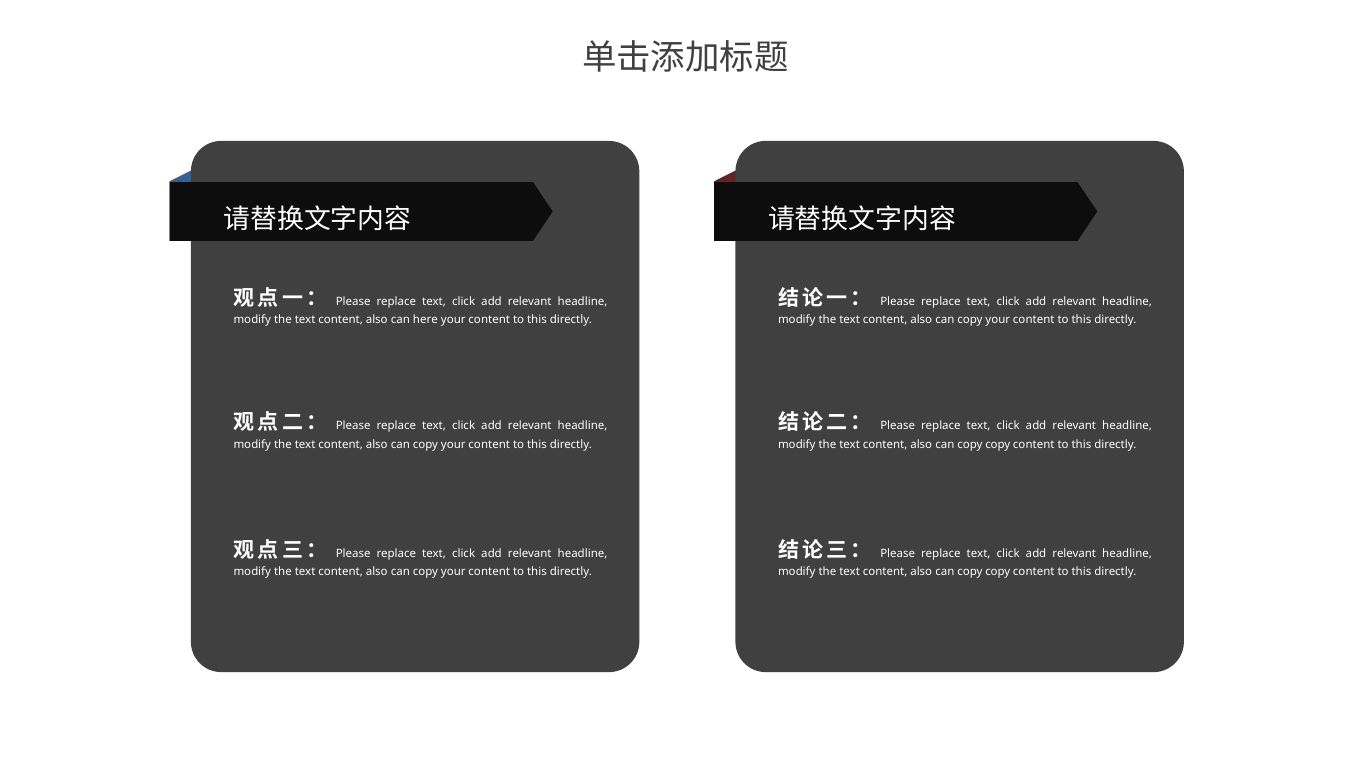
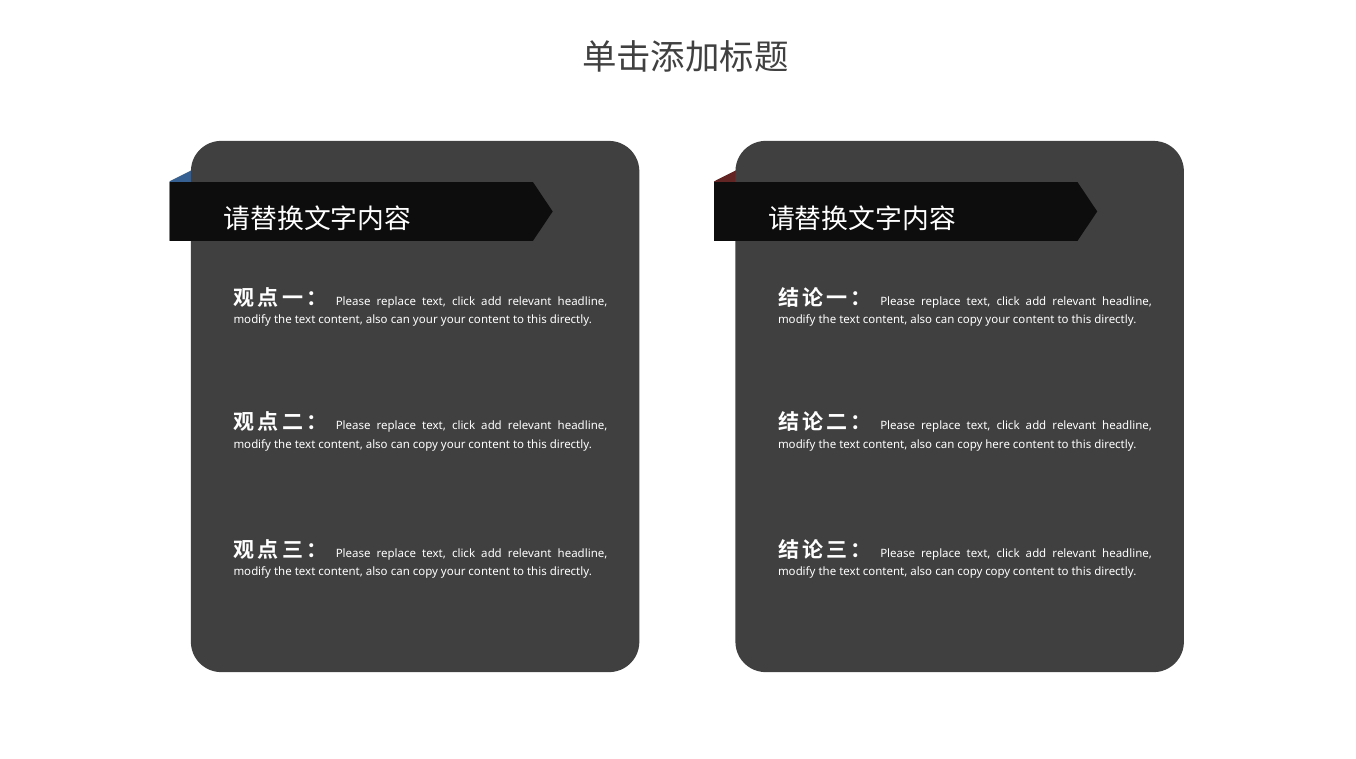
can here: here -> your (425, 320)
copy: copy -> here (998, 445)
